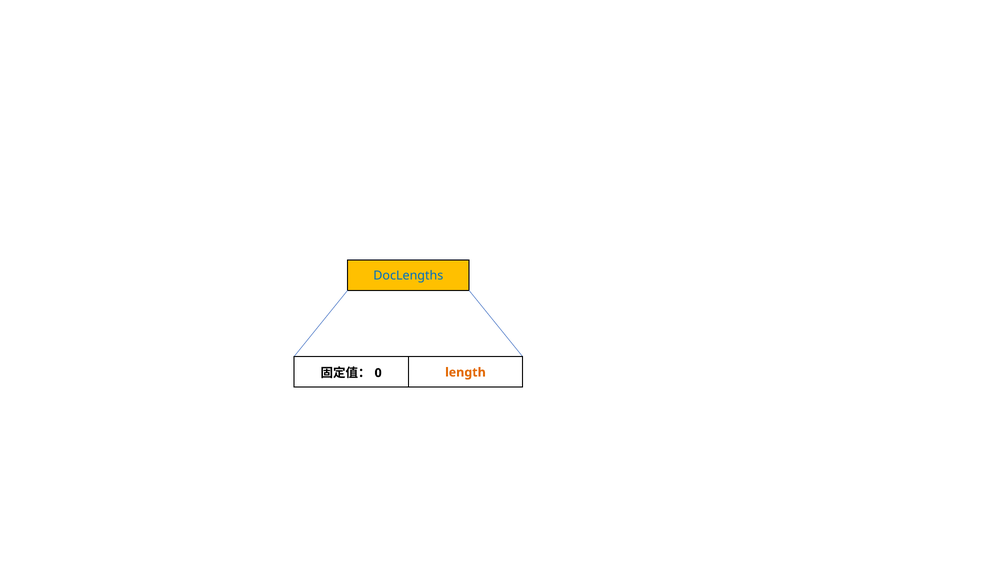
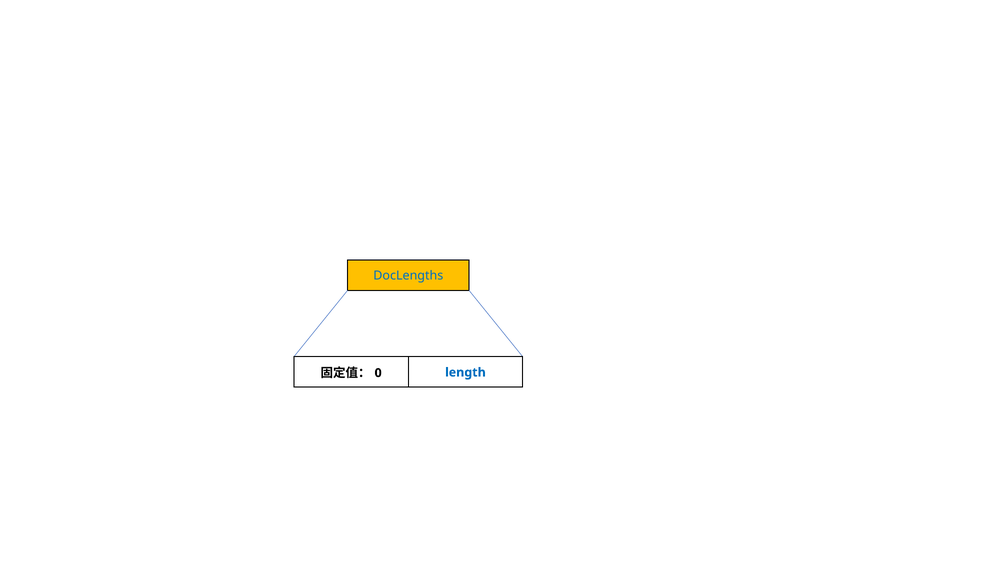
length colour: orange -> blue (465, 373)
